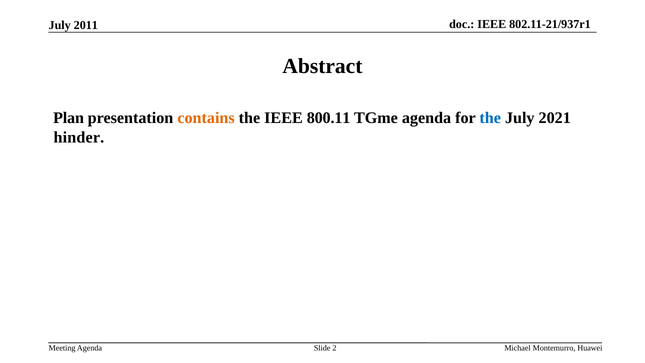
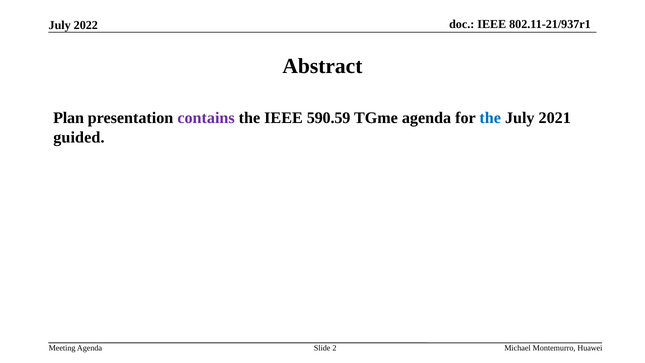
2011: 2011 -> 2022 (86, 25)
contains colour: orange -> purple (206, 118)
800.11: 800.11 -> 590.59 (329, 118)
hinder: hinder -> guided (79, 137)
